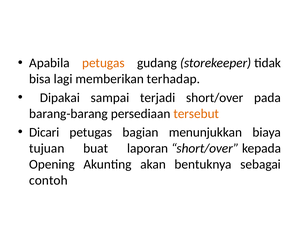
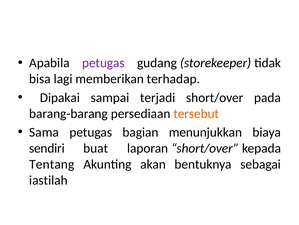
petugas colour: orange -> purple (103, 63)
Dicari: Dicari -> Sama (44, 132)
tujuan: tujuan -> sendiri (47, 148)
Opening: Opening -> Tentang (52, 164)
contoh: contoh -> iastilah (48, 180)
